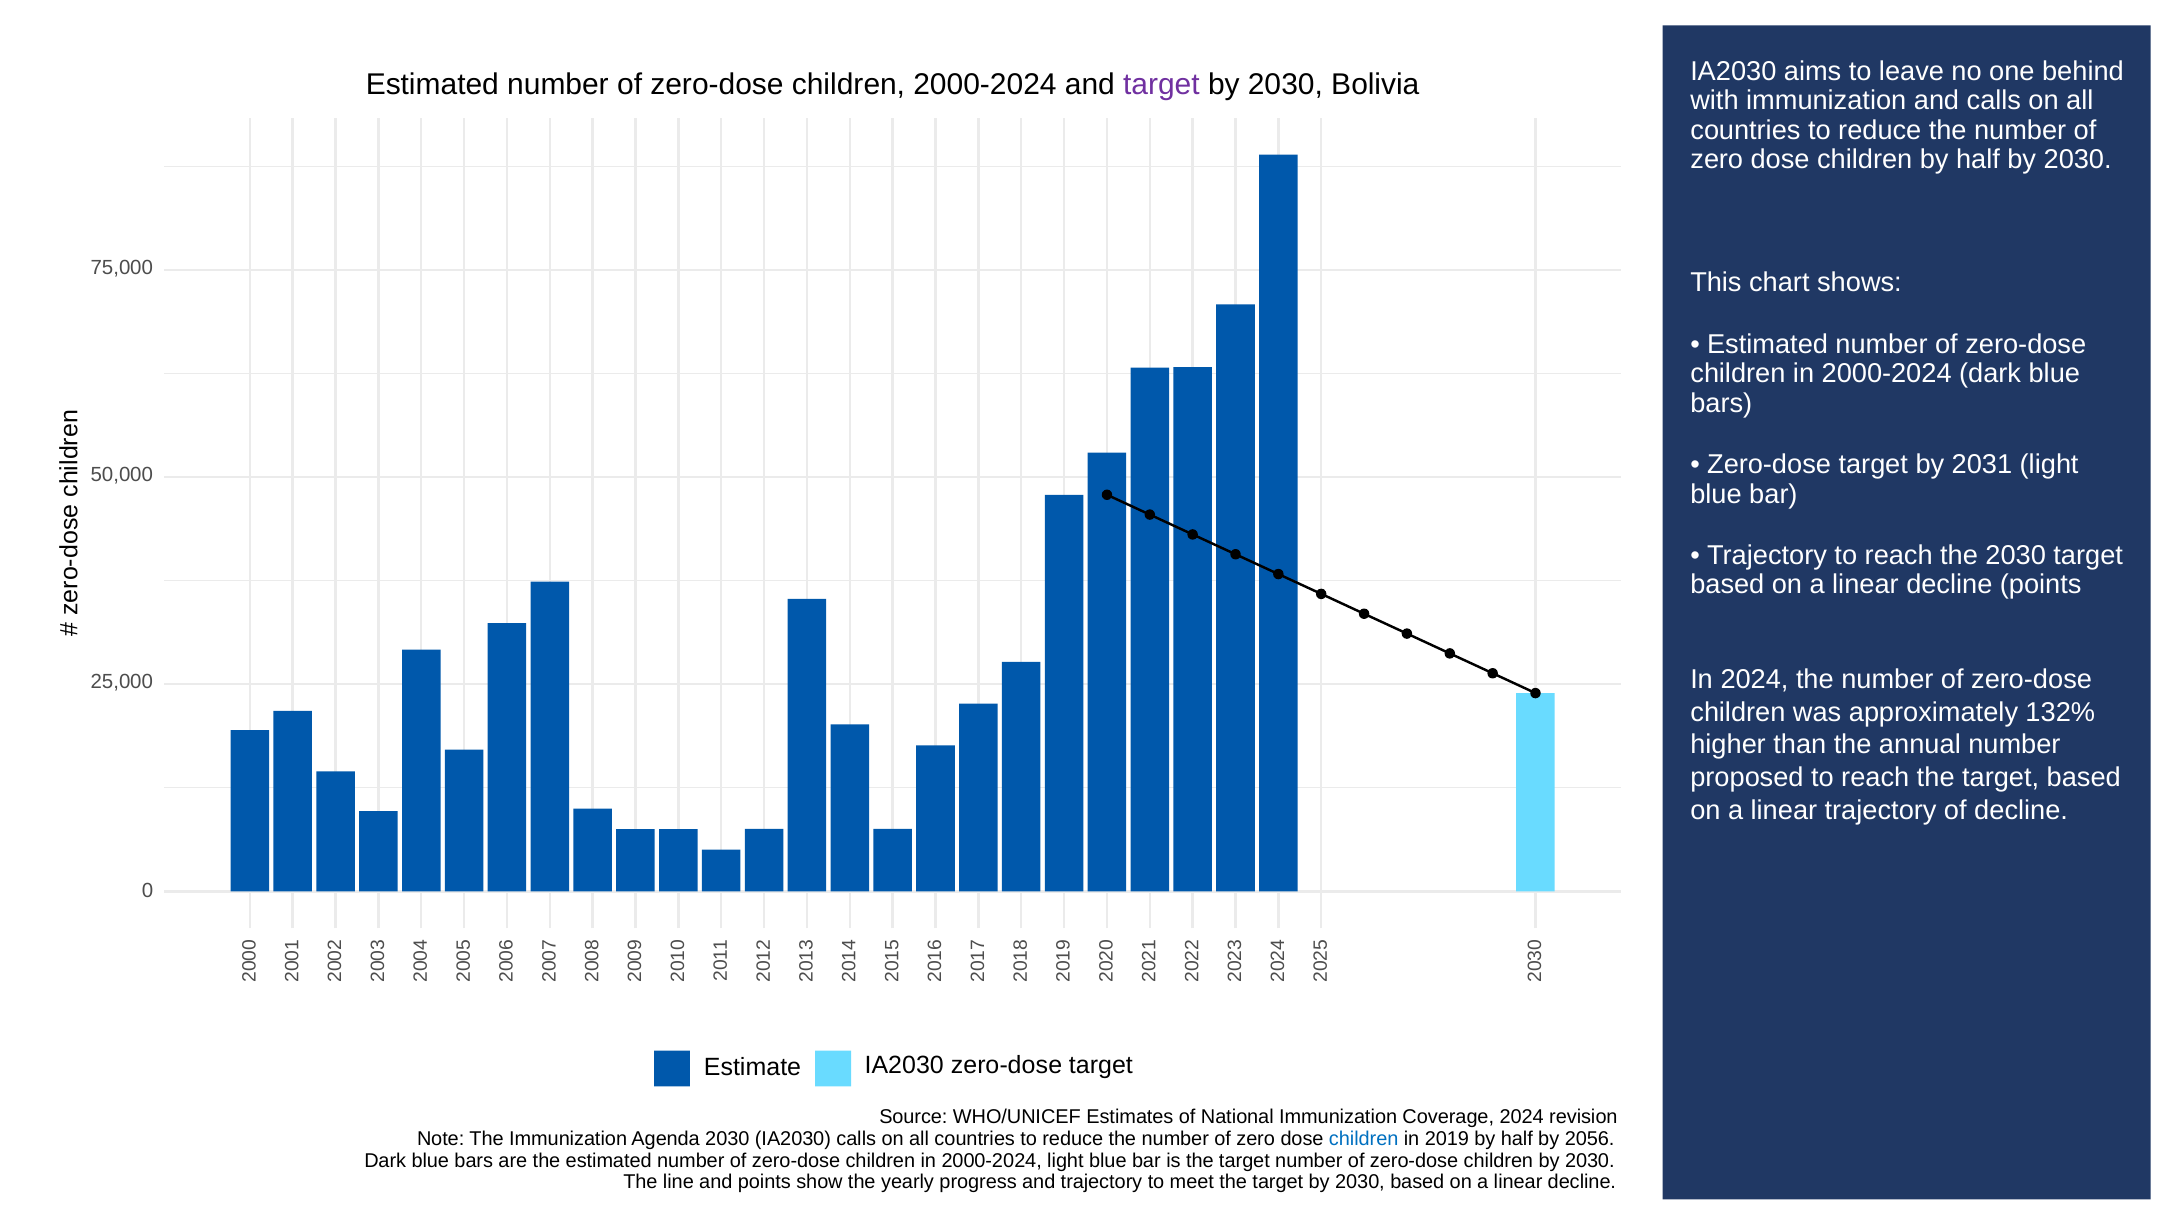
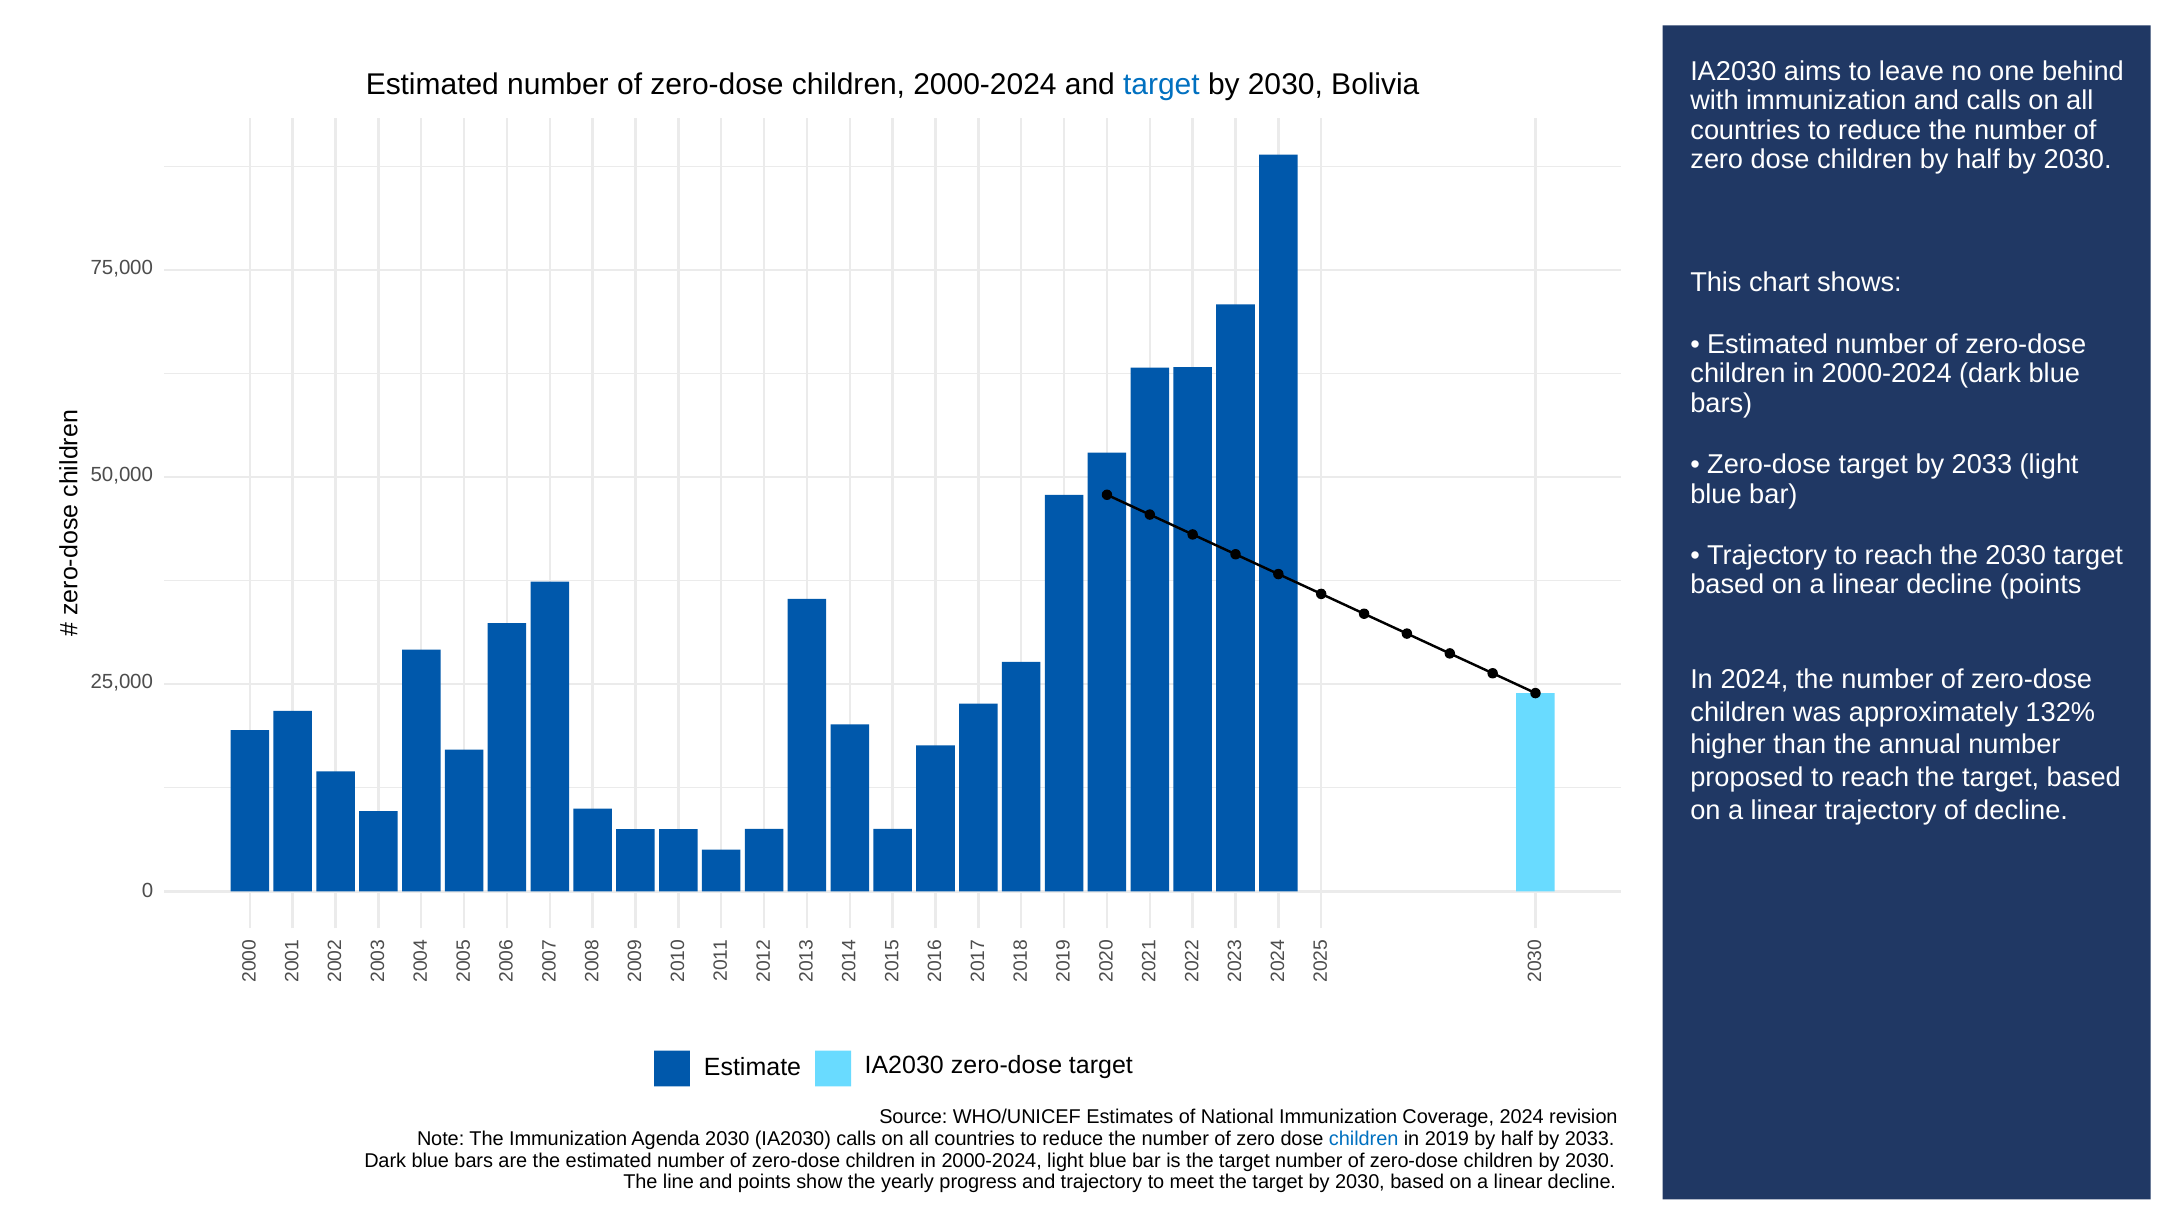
target colour: purple -> blue (1161, 84)
target by 2031: 2031 -> 2033 (1982, 465)
half by 2056: 2056 -> 2033 (1590, 1139)
